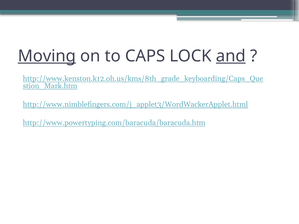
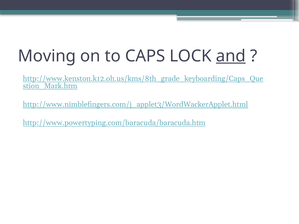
Moving underline: present -> none (47, 56)
